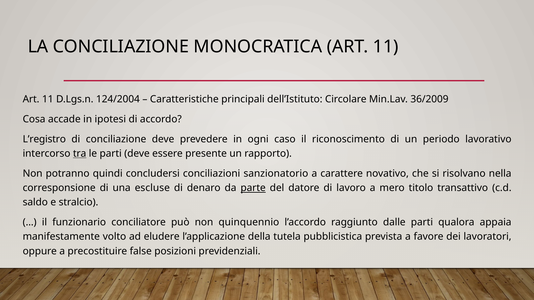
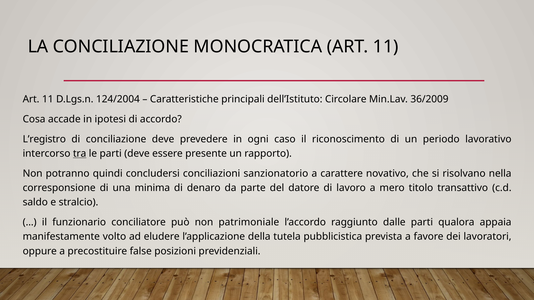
escluse: escluse -> minima (152, 188)
parte underline: present -> none (253, 188)
quinquennio: quinquennio -> patrimoniale (249, 223)
